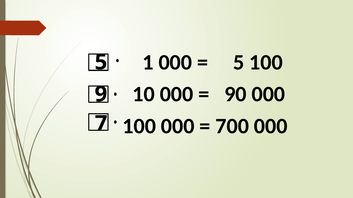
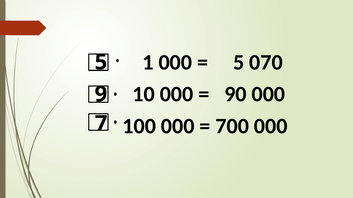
5 100: 100 -> 070 (266, 63)
